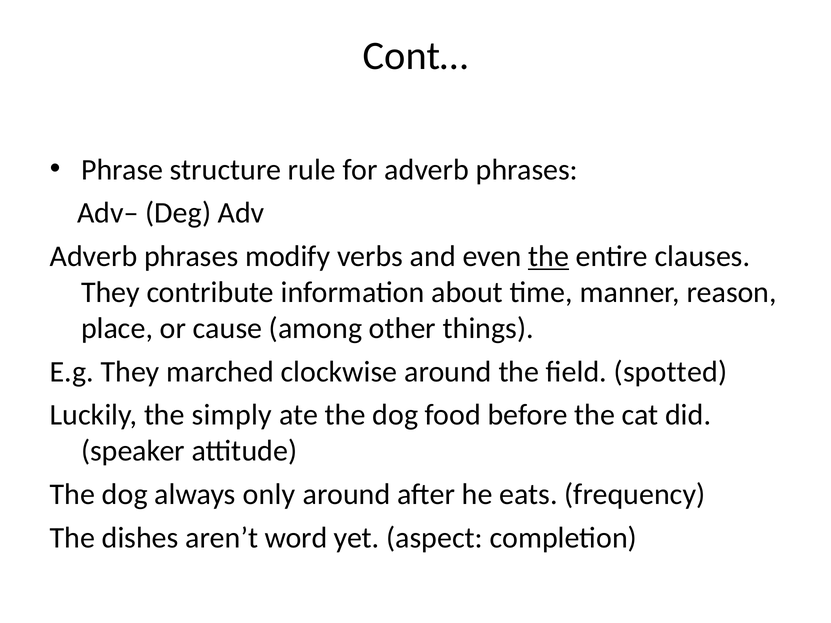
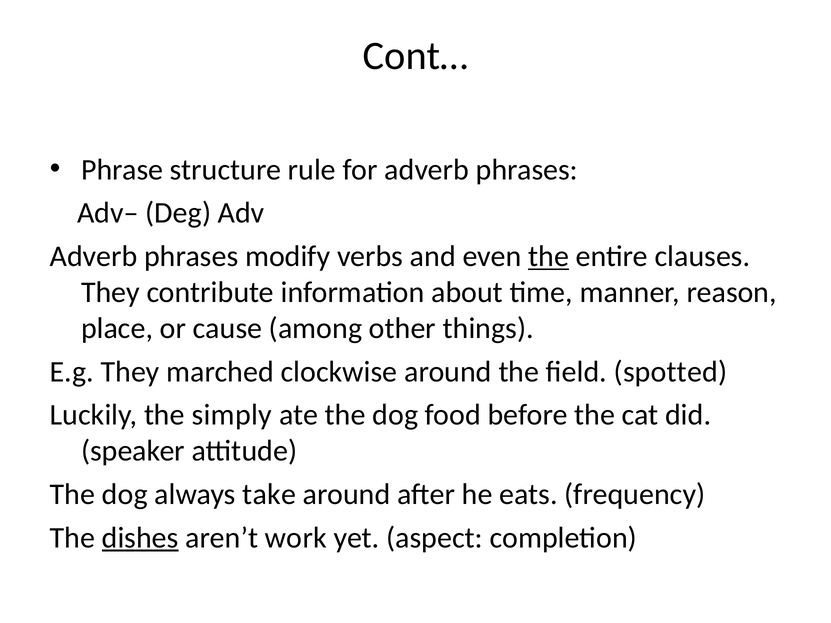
only: only -> take (269, 495)
dishes underline: none -> present (140, 538)
word: word -> work (296, 538)
